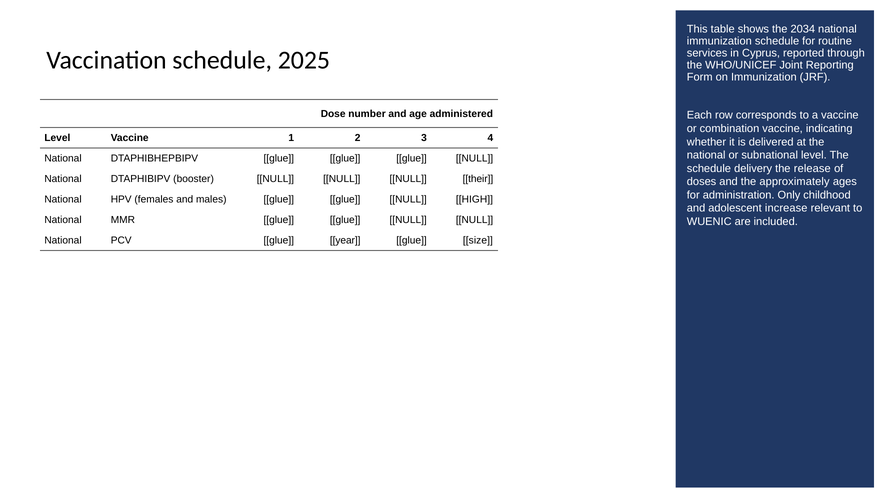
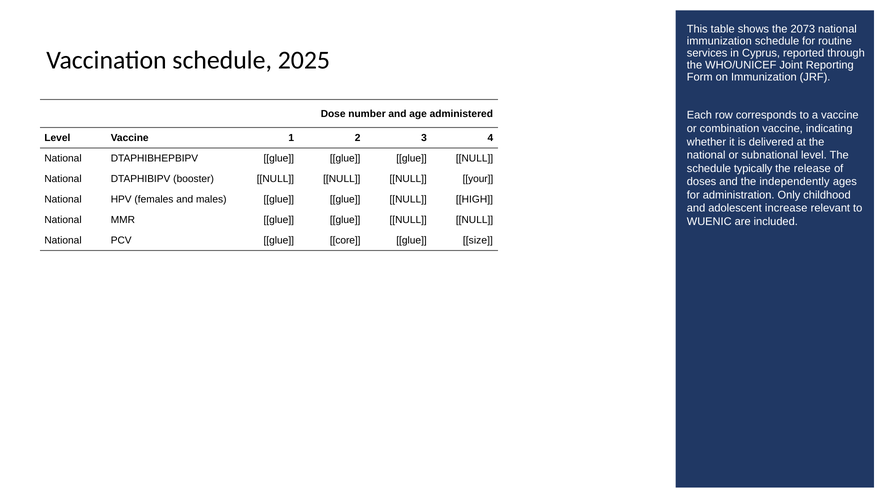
2034: 2034 -> 2073 (803, 29)
delivery: delivery -> typically (753, 168)
their: their -> your (478, 179)
approximately: approximately -> independently (794, 182)
year: year -> core (345, 240)
